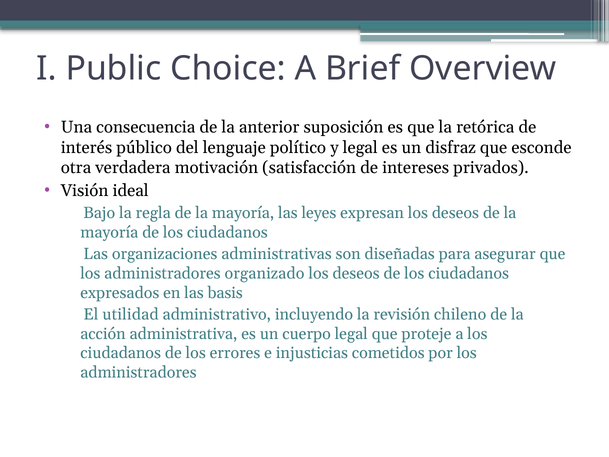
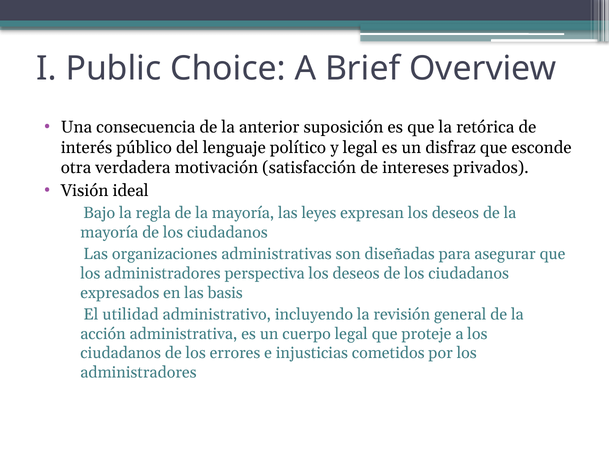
organizado: organizado -> perspectiva (265, 273)
chileno: chileno -> general (460, 314)
